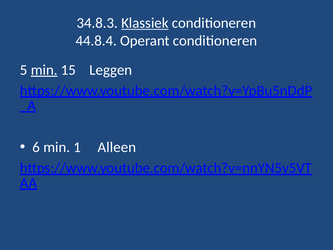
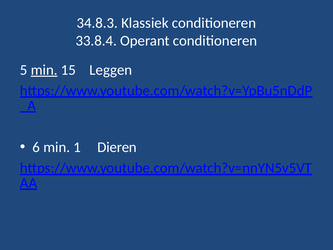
Klassiek underline: present -> none (145, 23)
44.8.4: 44.8.4 -> 33.8.4 (96, 41)
Alleen: Alleen -> Dieren (117, 147)
